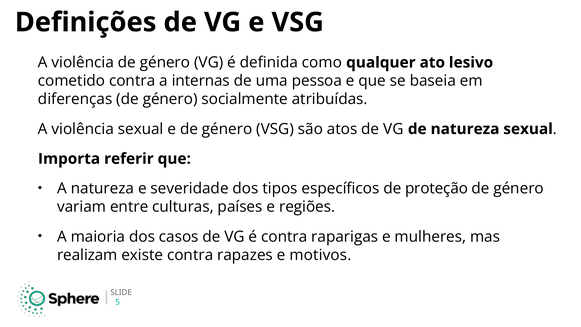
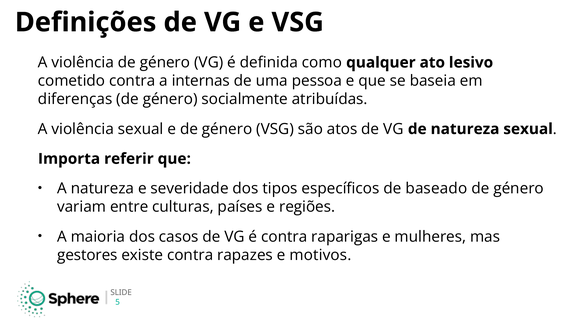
proteção: proteção -> baseado (436, 188)
realizam: realizam -> gestores (87, 255)
